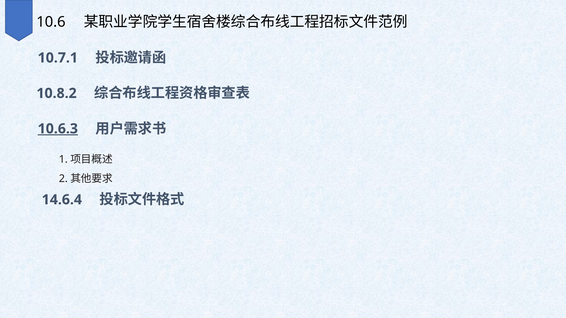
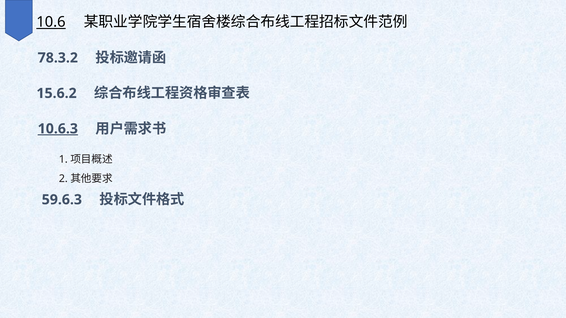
10.6 underline: none -> present (51, 22)
10.7.1: 10.7.1 -> 78.3.2 (58, 58)
10.8.2: 10.8.2 -> 15.6.2 (57, 93)
14.6.4: 14.6.4 -> 59.6.3 (62, 200)
